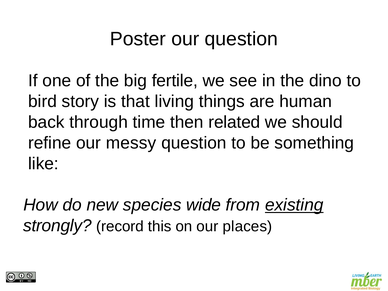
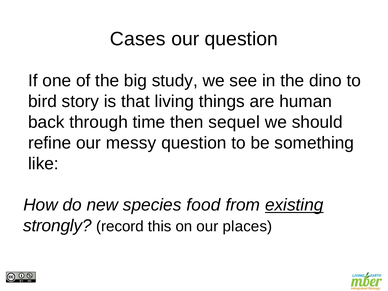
Poster: Poster -> Cases (138, 39)
fertile: fertile -> study (175, 81)
related: related -> sequel (234, 122)
wide: wide -> food (203, 205)
